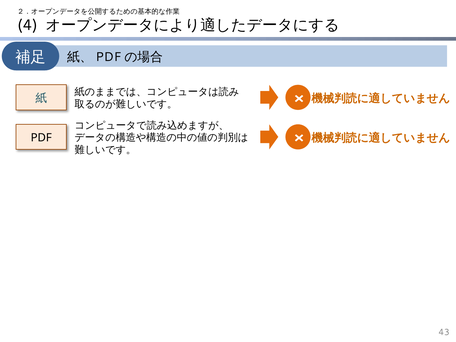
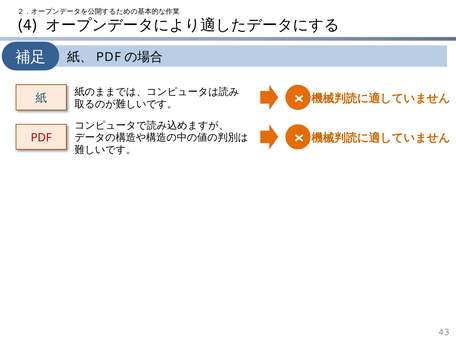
PDF colour: black -> red (41, 138)
